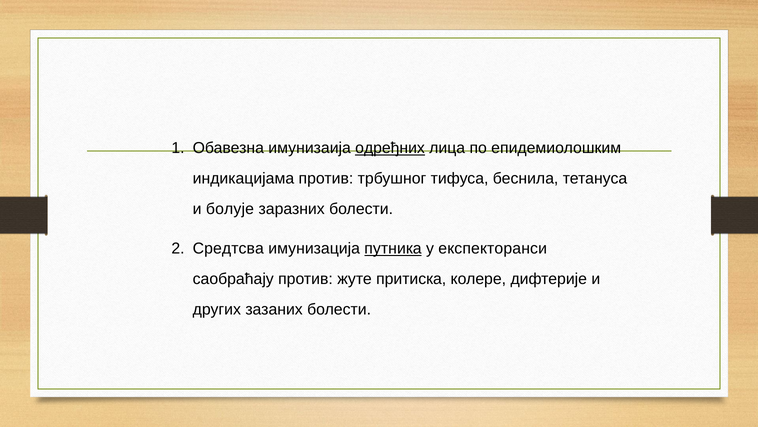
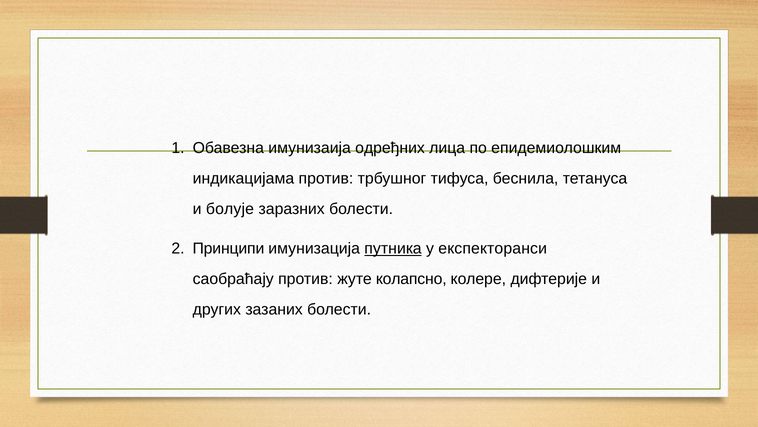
одређних underline: present -> none (390, 148)
Средтсва: Средтсва -> Принципи (228, 248)
притиска: притиска -> колапсно (411, 279)
